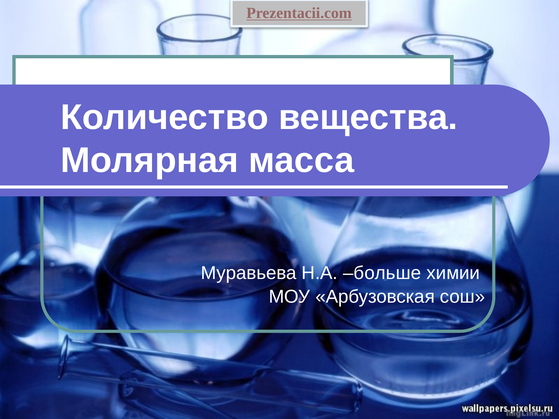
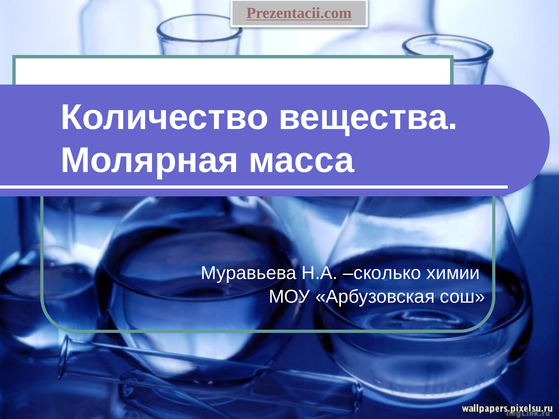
больше: больше -> сколько (382, 273)
